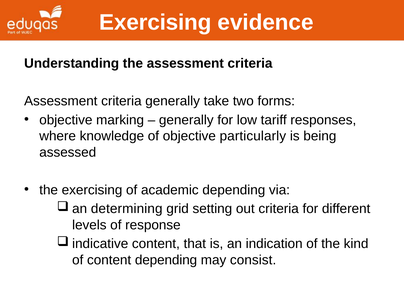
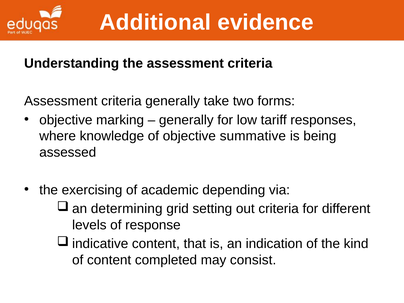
Exercising: Exercising -> Additional (155, 22)
particularly: particularly -> summative (253, 136)
content depending: depending -> completed (166, 260)
